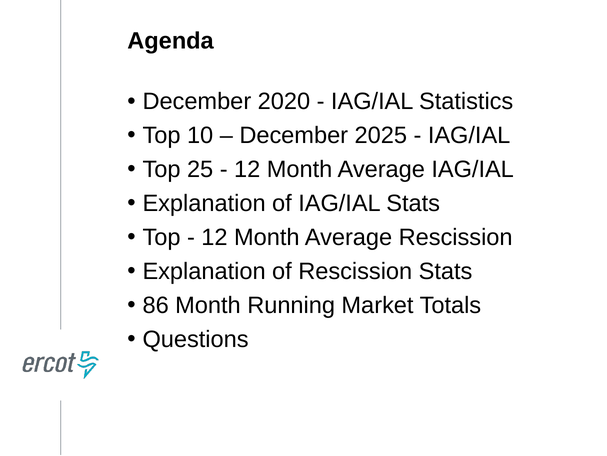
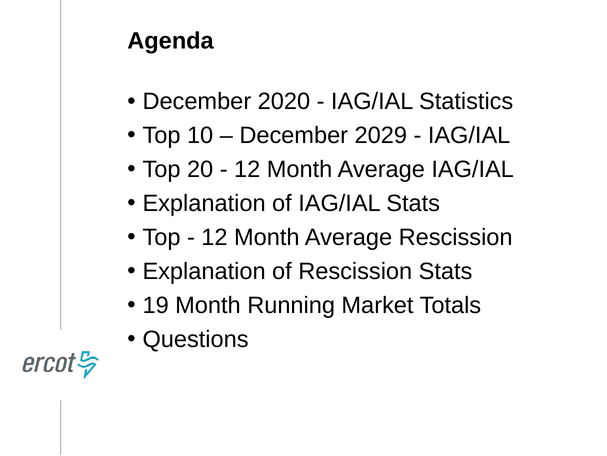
2025: 2025 -> 2029 (381, 135)
25: 25 -> 20 (200, 169)
86: 86 -> 19 (156, 305)
